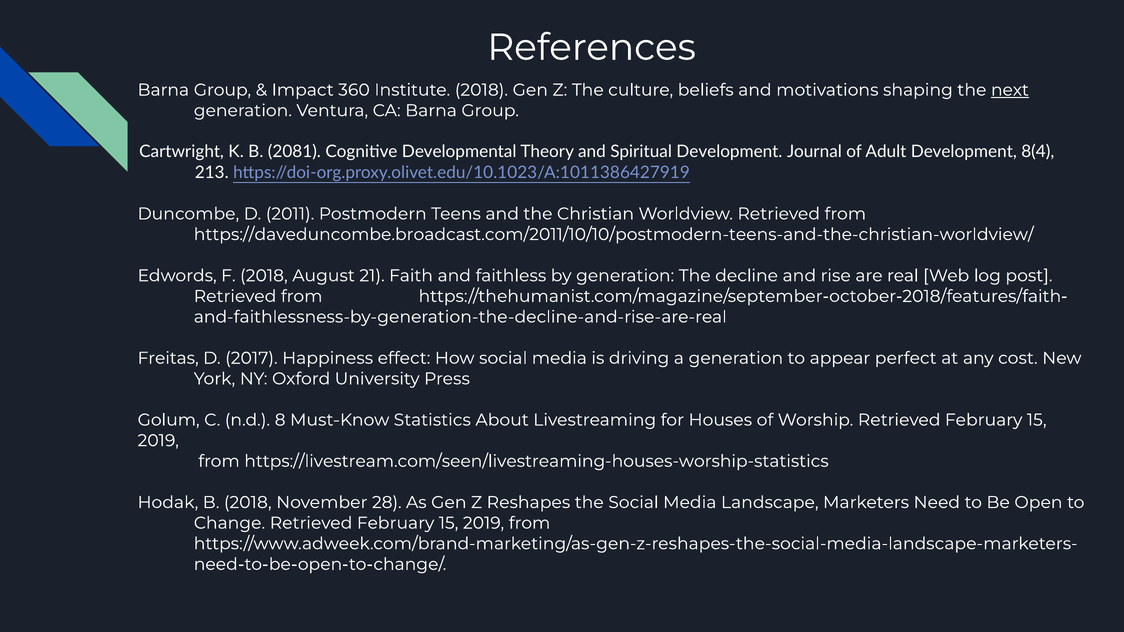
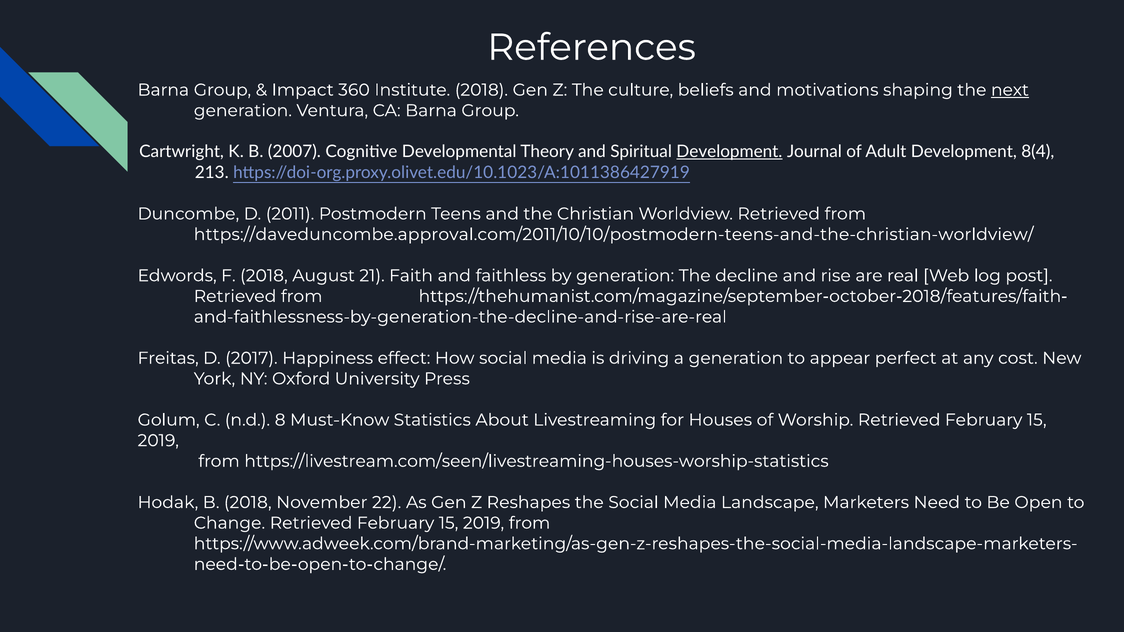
2081: 2081 -> 2007 (294, 152)
Development underline: none -> present (729, 152)
https://daveduncombe.broadcast.com/2011/10/10/postmodern-teens-and-the-christian-worldview/: https://daveduncombe.broadcast.com/2011/10/10/postmodern-teens-and-the-christian-worldview/ -> https://daveduncombe.approval.com/2011/10/10/postmodern-teens-and-the-christian-worldview/ (614, 235)
28: 28 -> 22 (387, 503)
